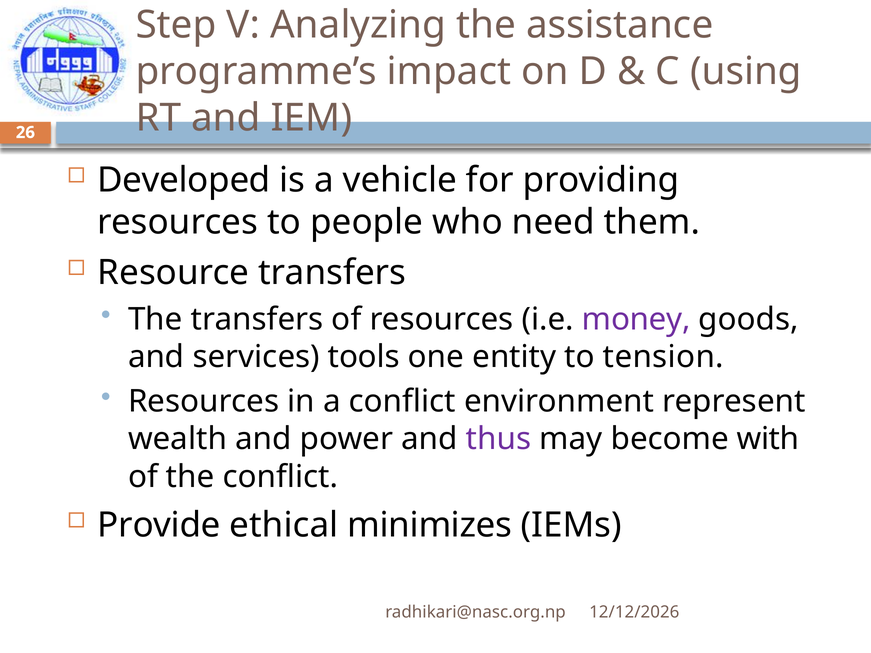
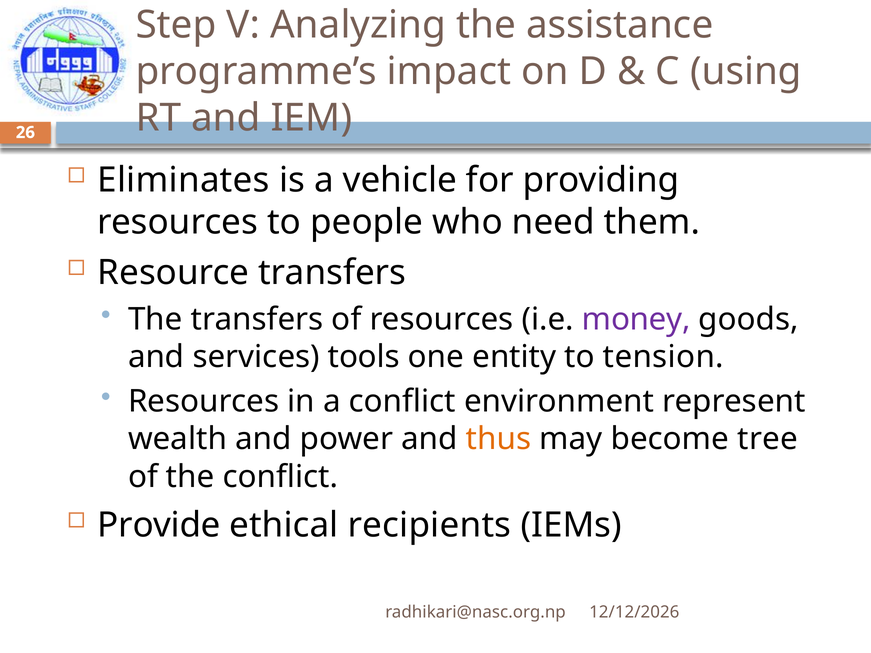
Developed: Developed -> Eliminates (184, 180)
thus colour: purple -> orange (499, 439)
with: with -> tree (768, 439)
minimizes: minimizes -> recipients (429, 525)
